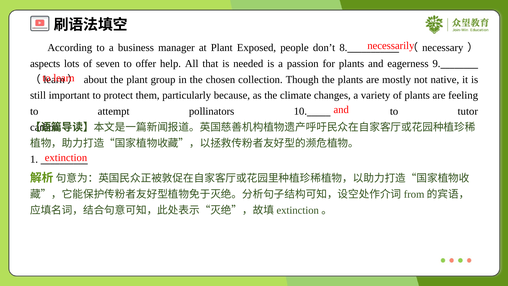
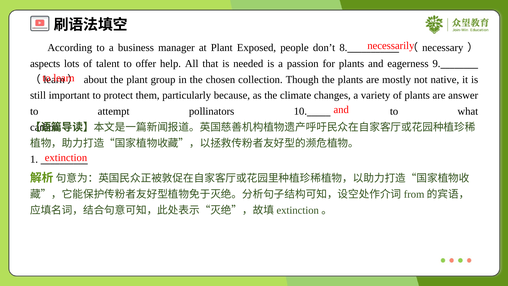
seven: seven -> talent (108, 64)
feeling: feeling -> answer (463, 95)
tutor: tutor -> what (468, 111)
